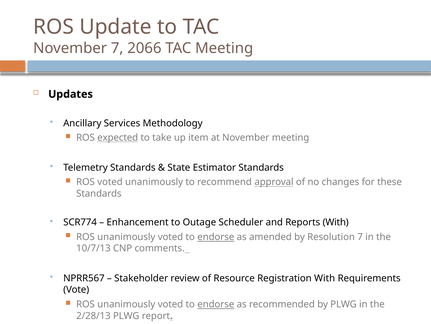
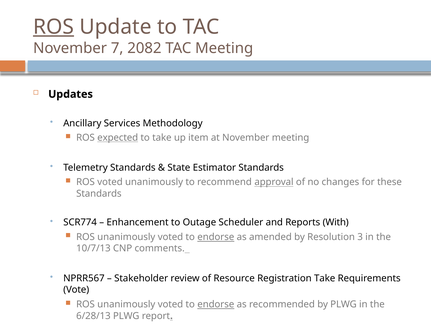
ROS underline: none -> present (54, 27)
2066: 2066 -> 2082 (144, 48)
Resolution 7: 7 -> 3 (360, 236)
Registration With: With -> Take (325, 278)
2/28/13: 2/28/13 -> 6/28/13 (93, 315)
